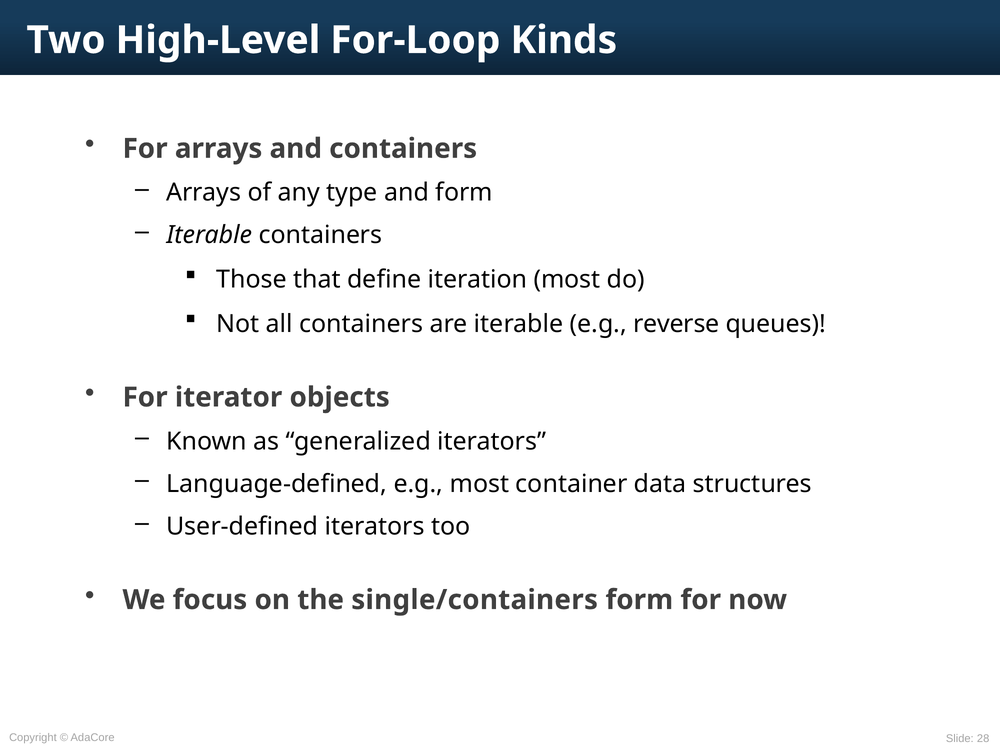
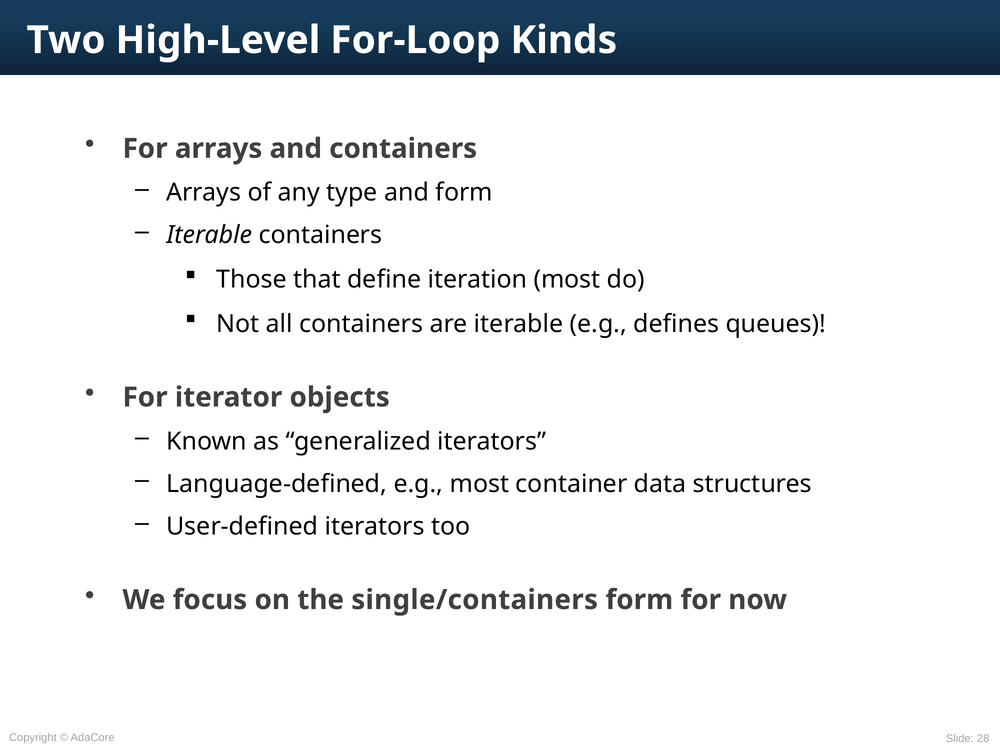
reverse: reverse -> defines (676, 324)
